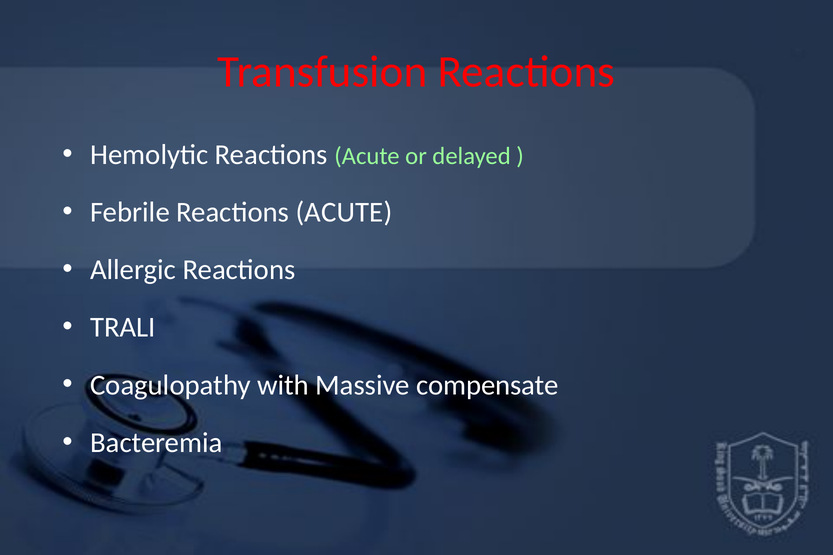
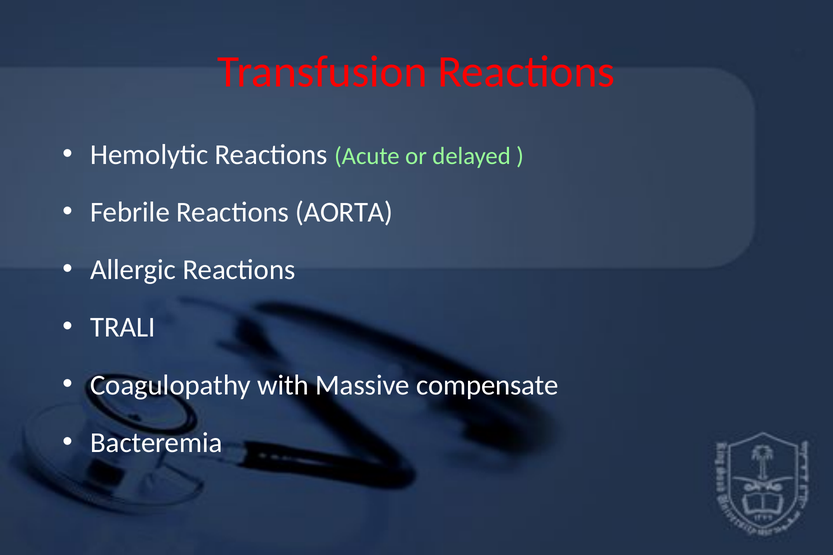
Febrile Reactions ACUTE: ACUTE -> AORTA (344, 212)
